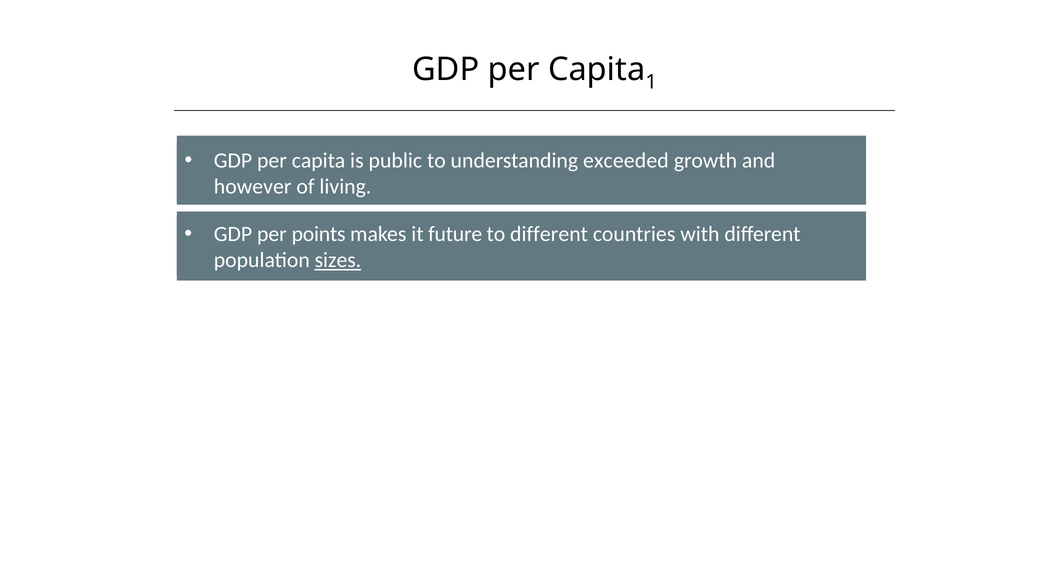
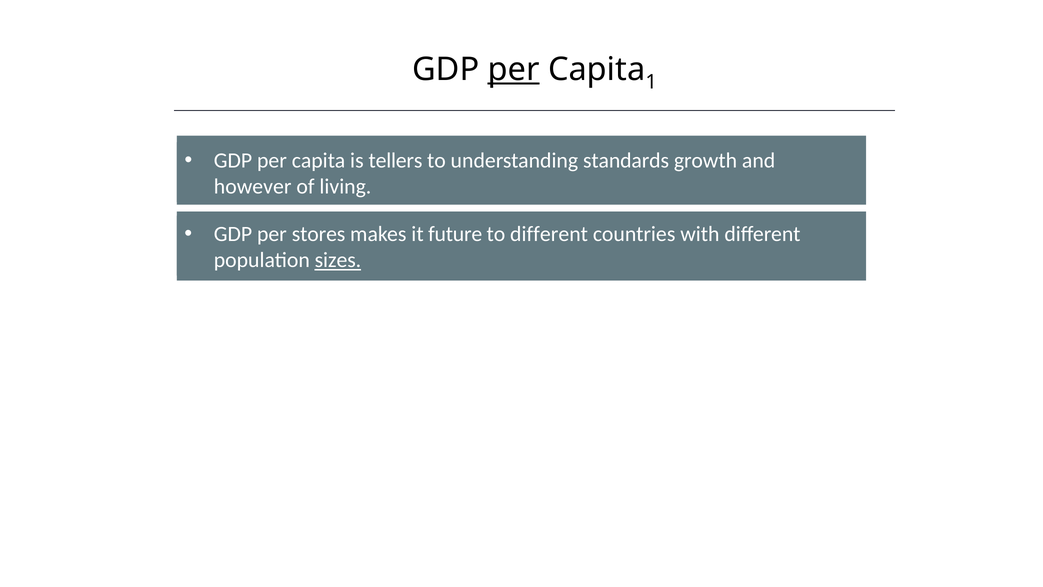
per underline: none -> present (514, 69)
public: public -> tellers (395, 161)
exceeded: exceeded -> standards (626, 161)
points: points -> stores (319, 234)
